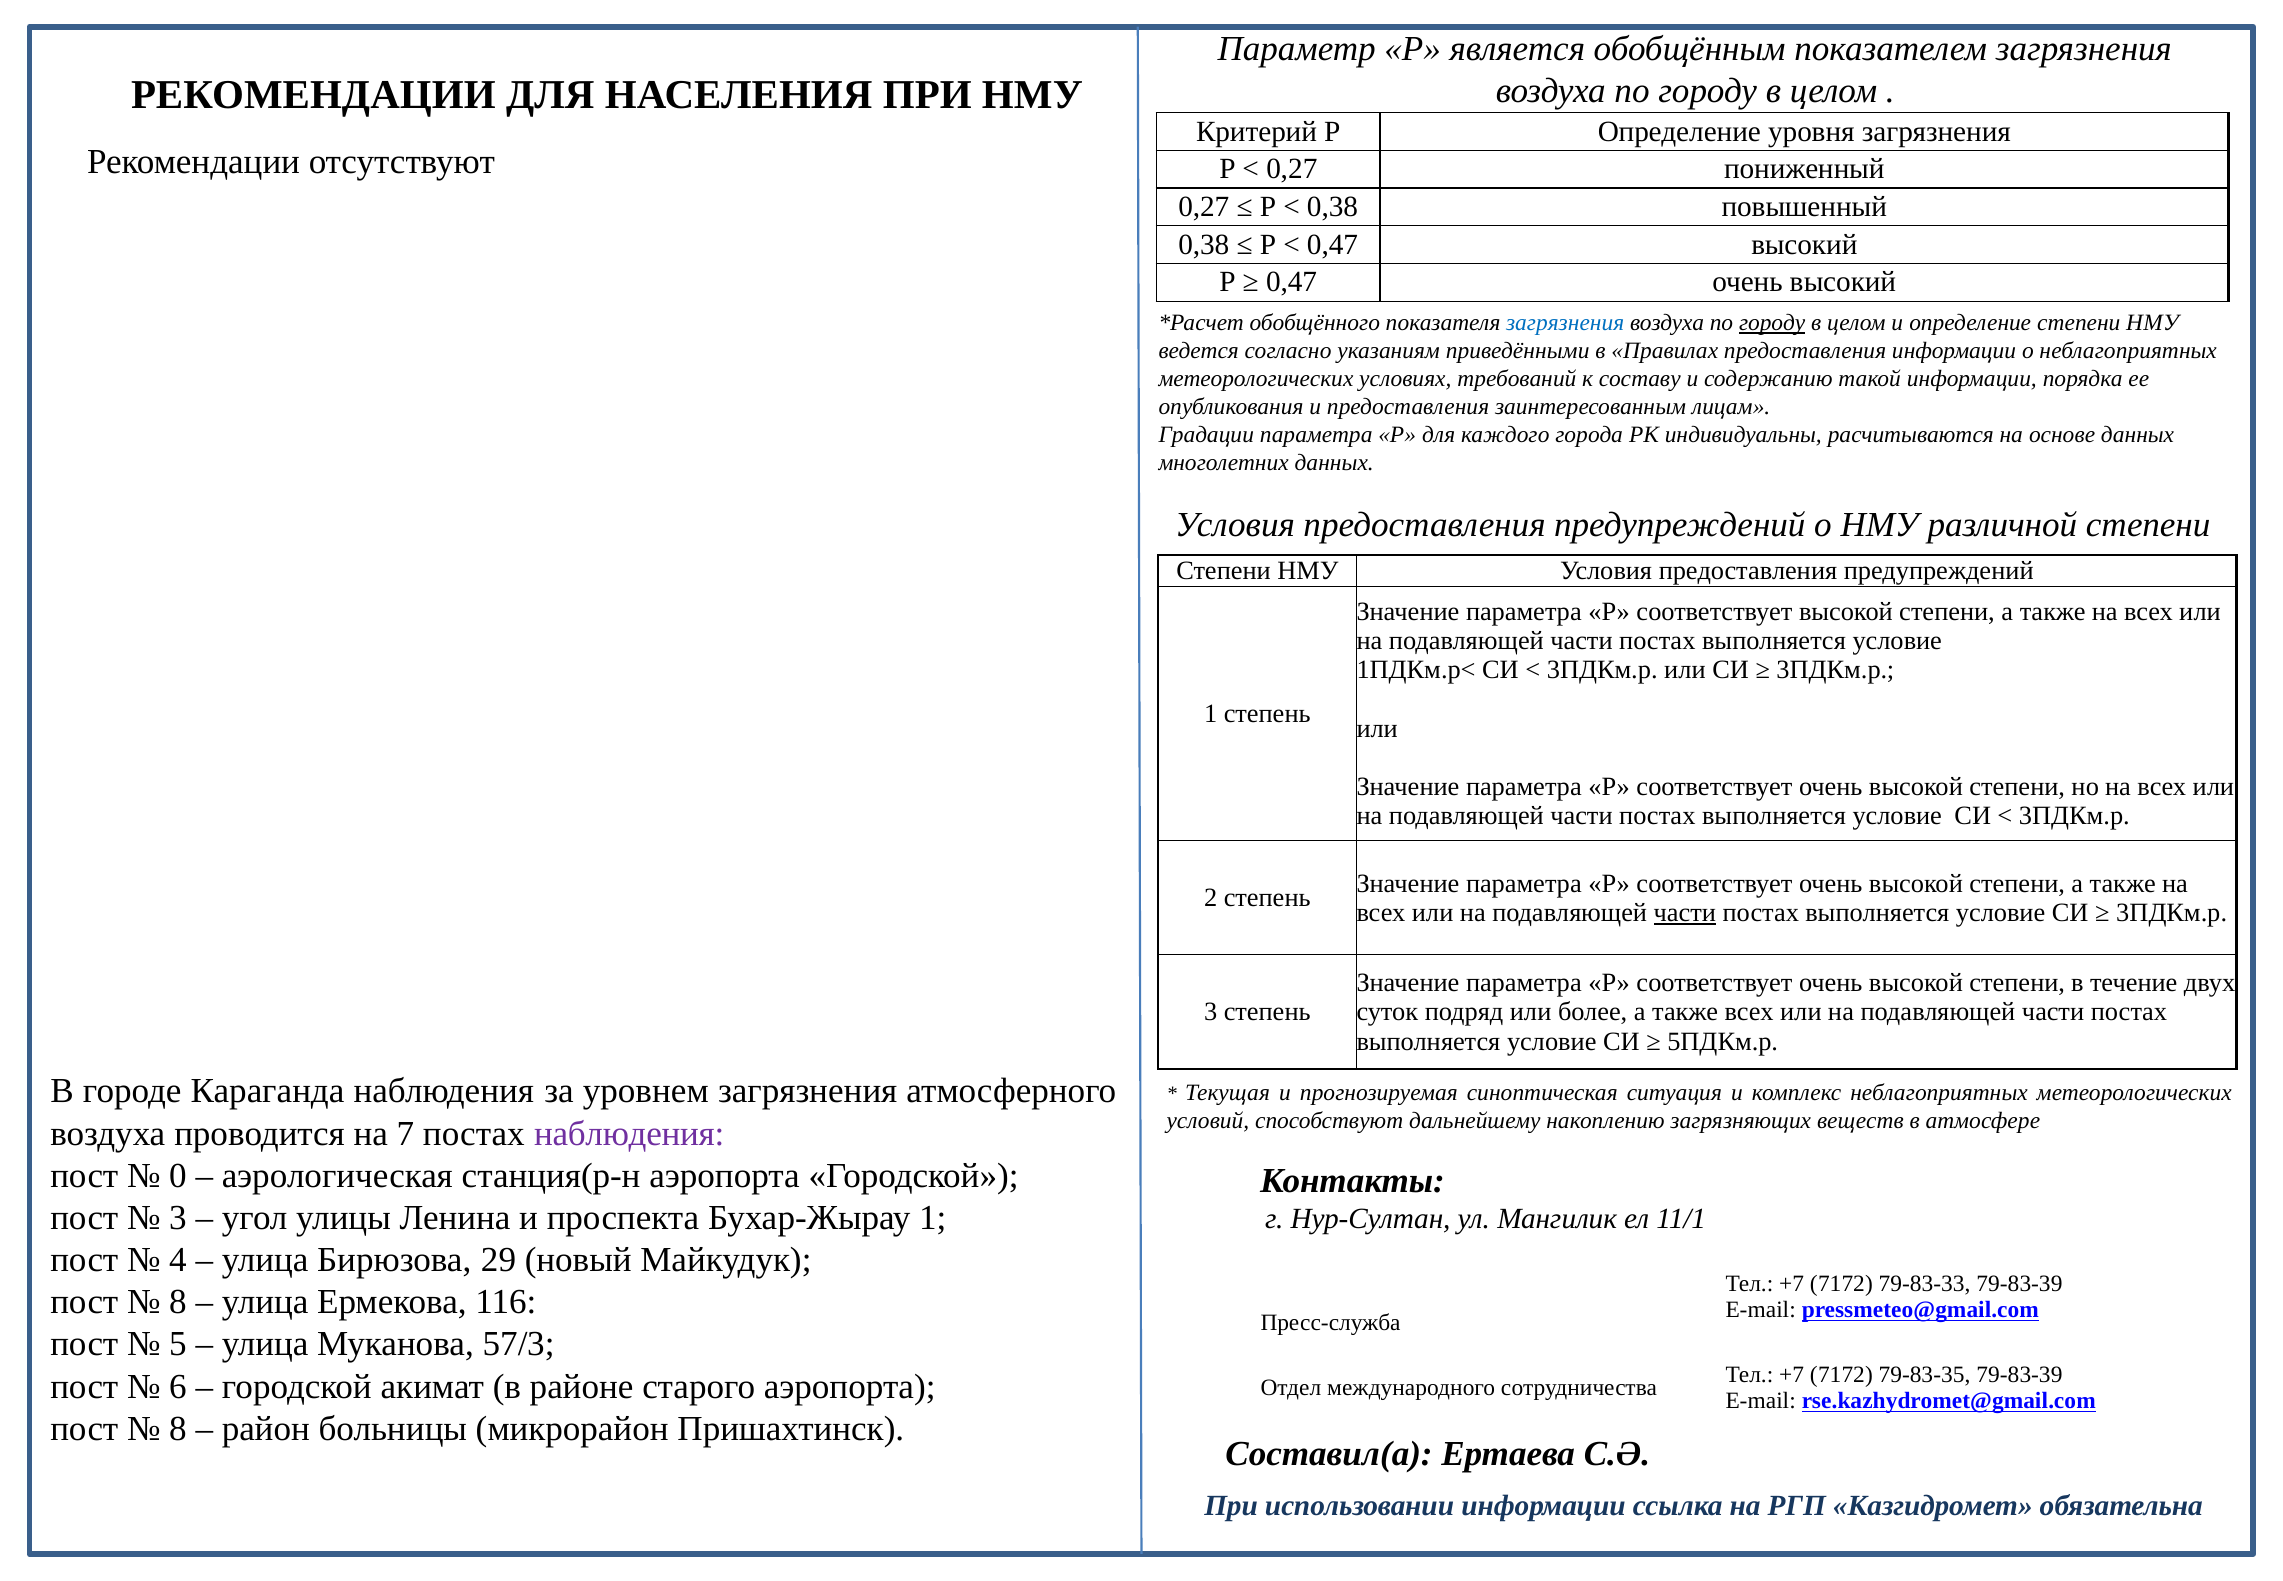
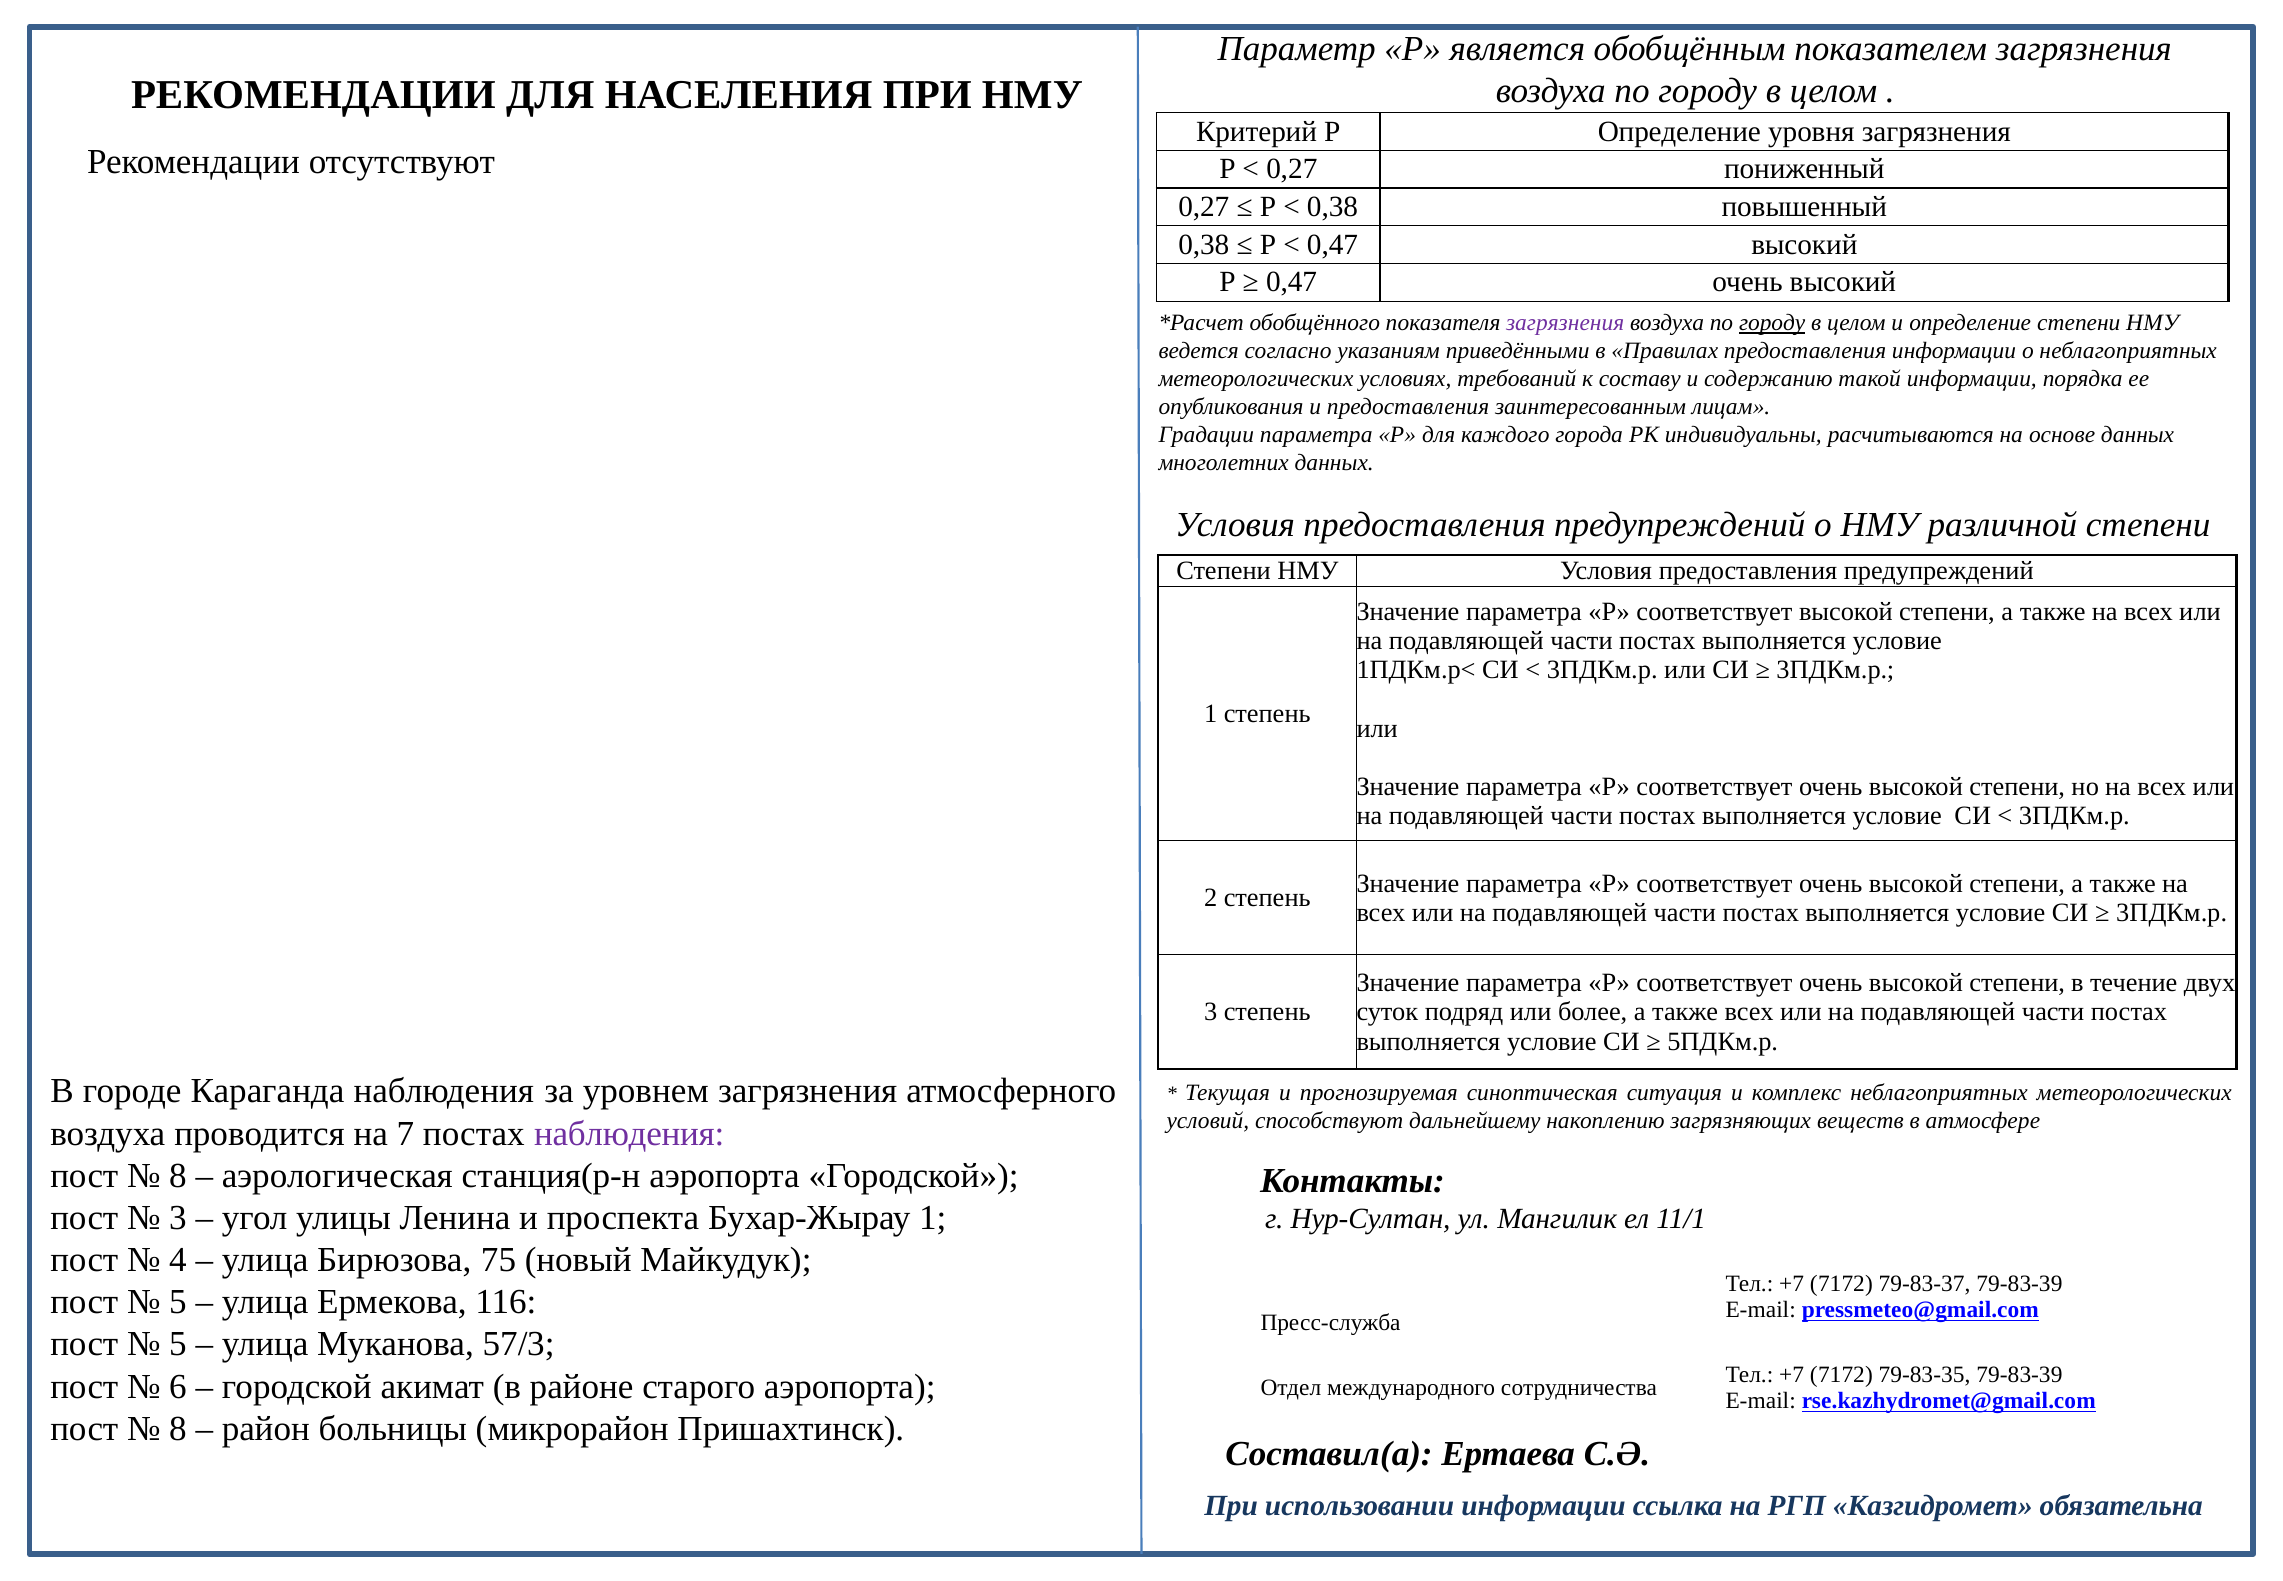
загрязнения colour: blue -> purple (1565, 323)
части underline: present -> none (1685, 912)
0: 0 -> 8 (178, 1175)
29: 29 -> 75 (499, 1260)
79-83-33: 79-83-33 -> 79-83-37 (1925, 1283)
8: 8 -> 5 (178, 1302)
